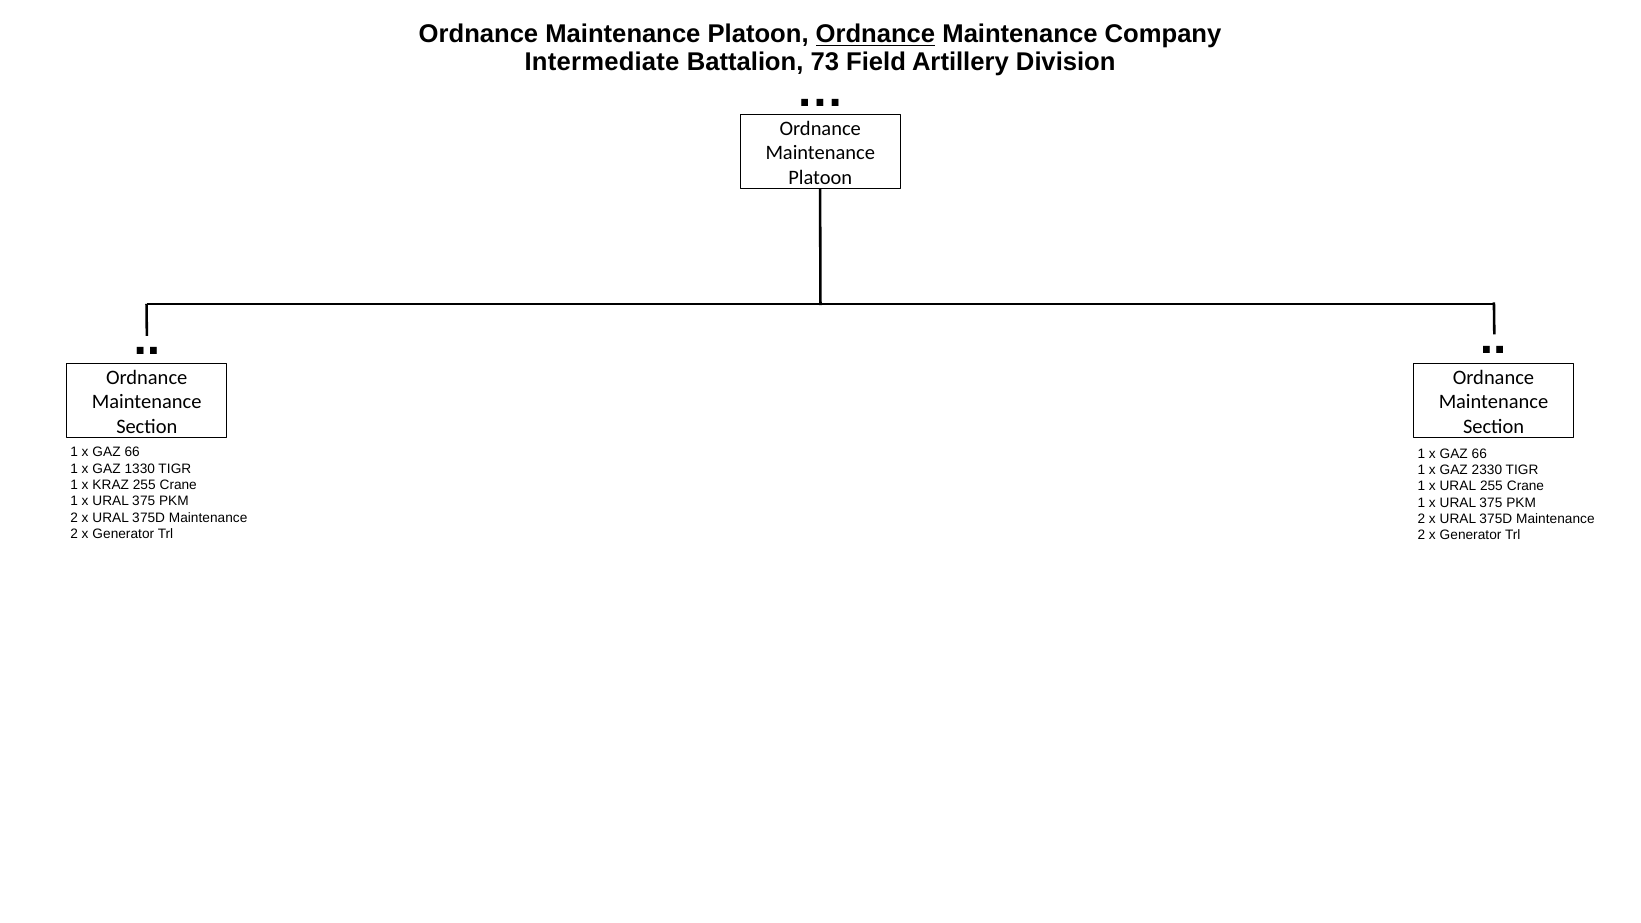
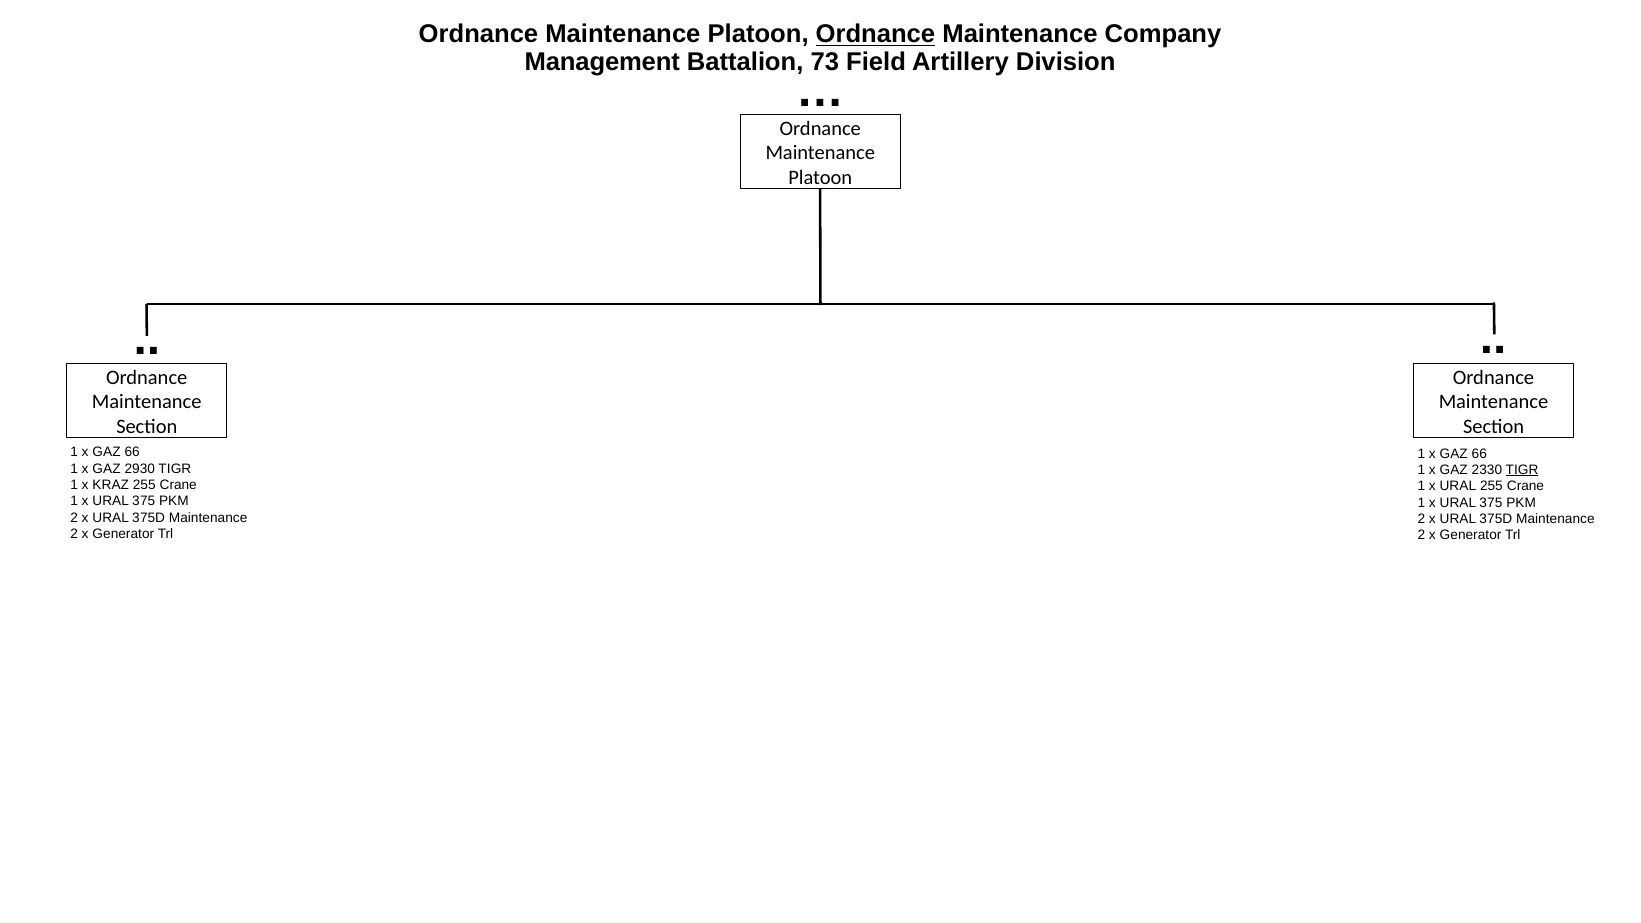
Intermediate: Intermediate -> Management (602, 62)
1330: 1330 -> 2930 (140, 469)
TIGR underline: none -> present (1522, 470)
